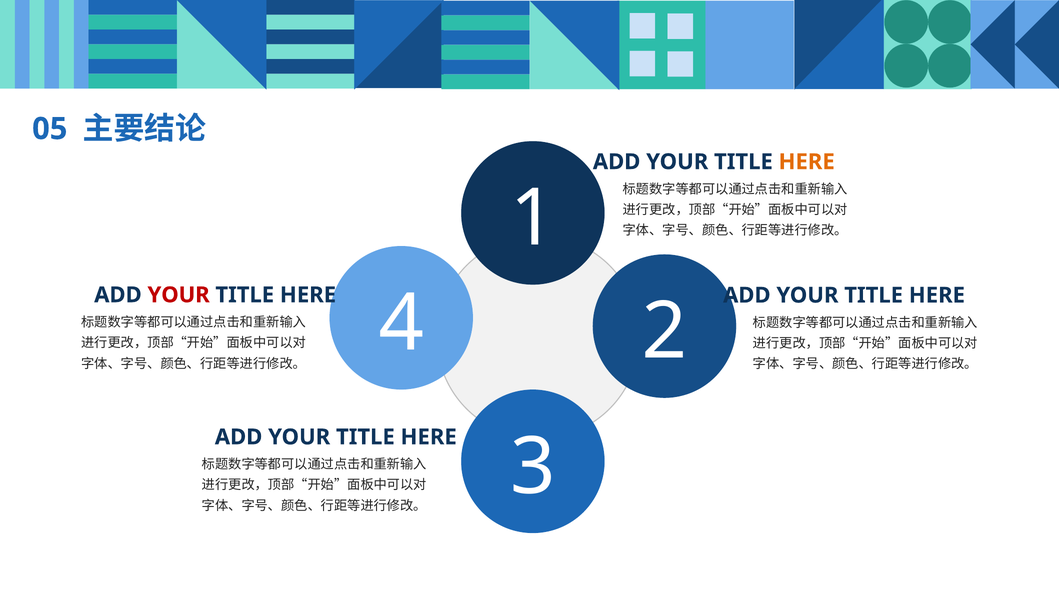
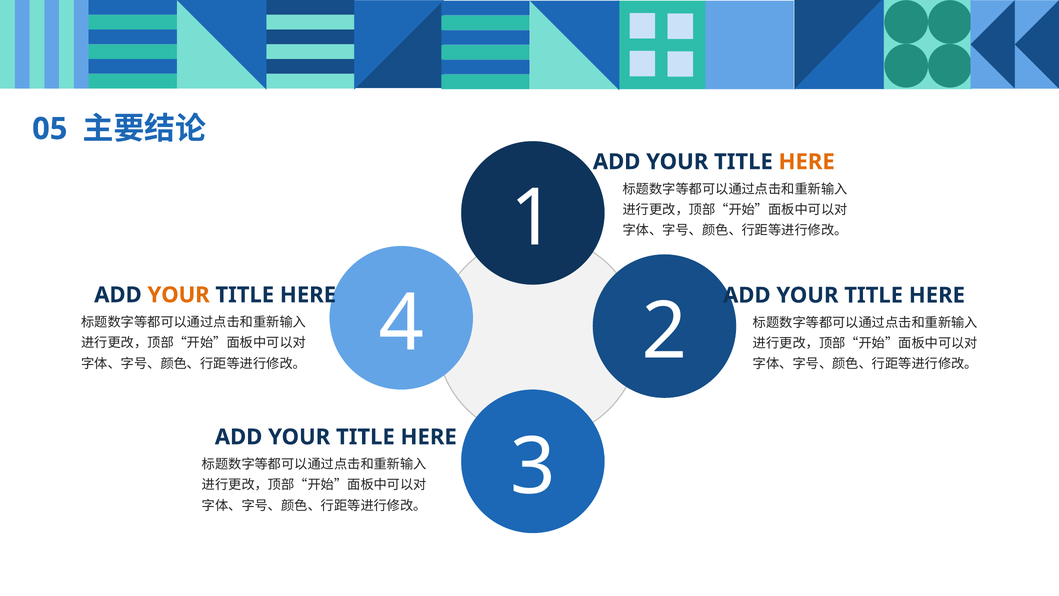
YOUR colour: red -> orange (179, 295)
